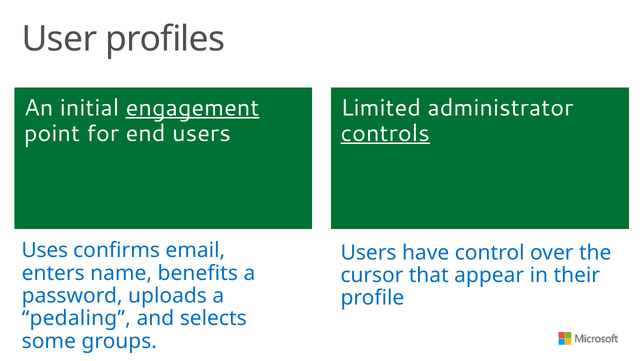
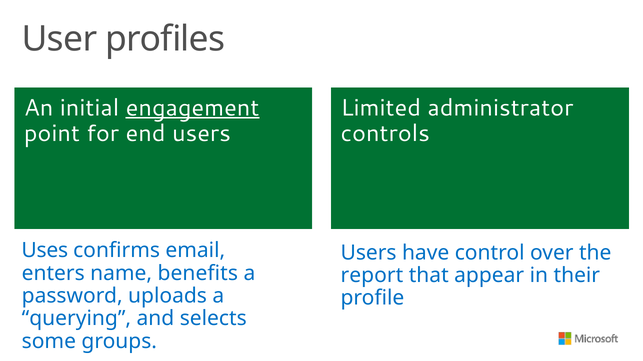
controls underline: present -> none (385, 133)
cursor: cursor -> report (372, 276)
pedaling: pedaling -> querying (76, 319)
